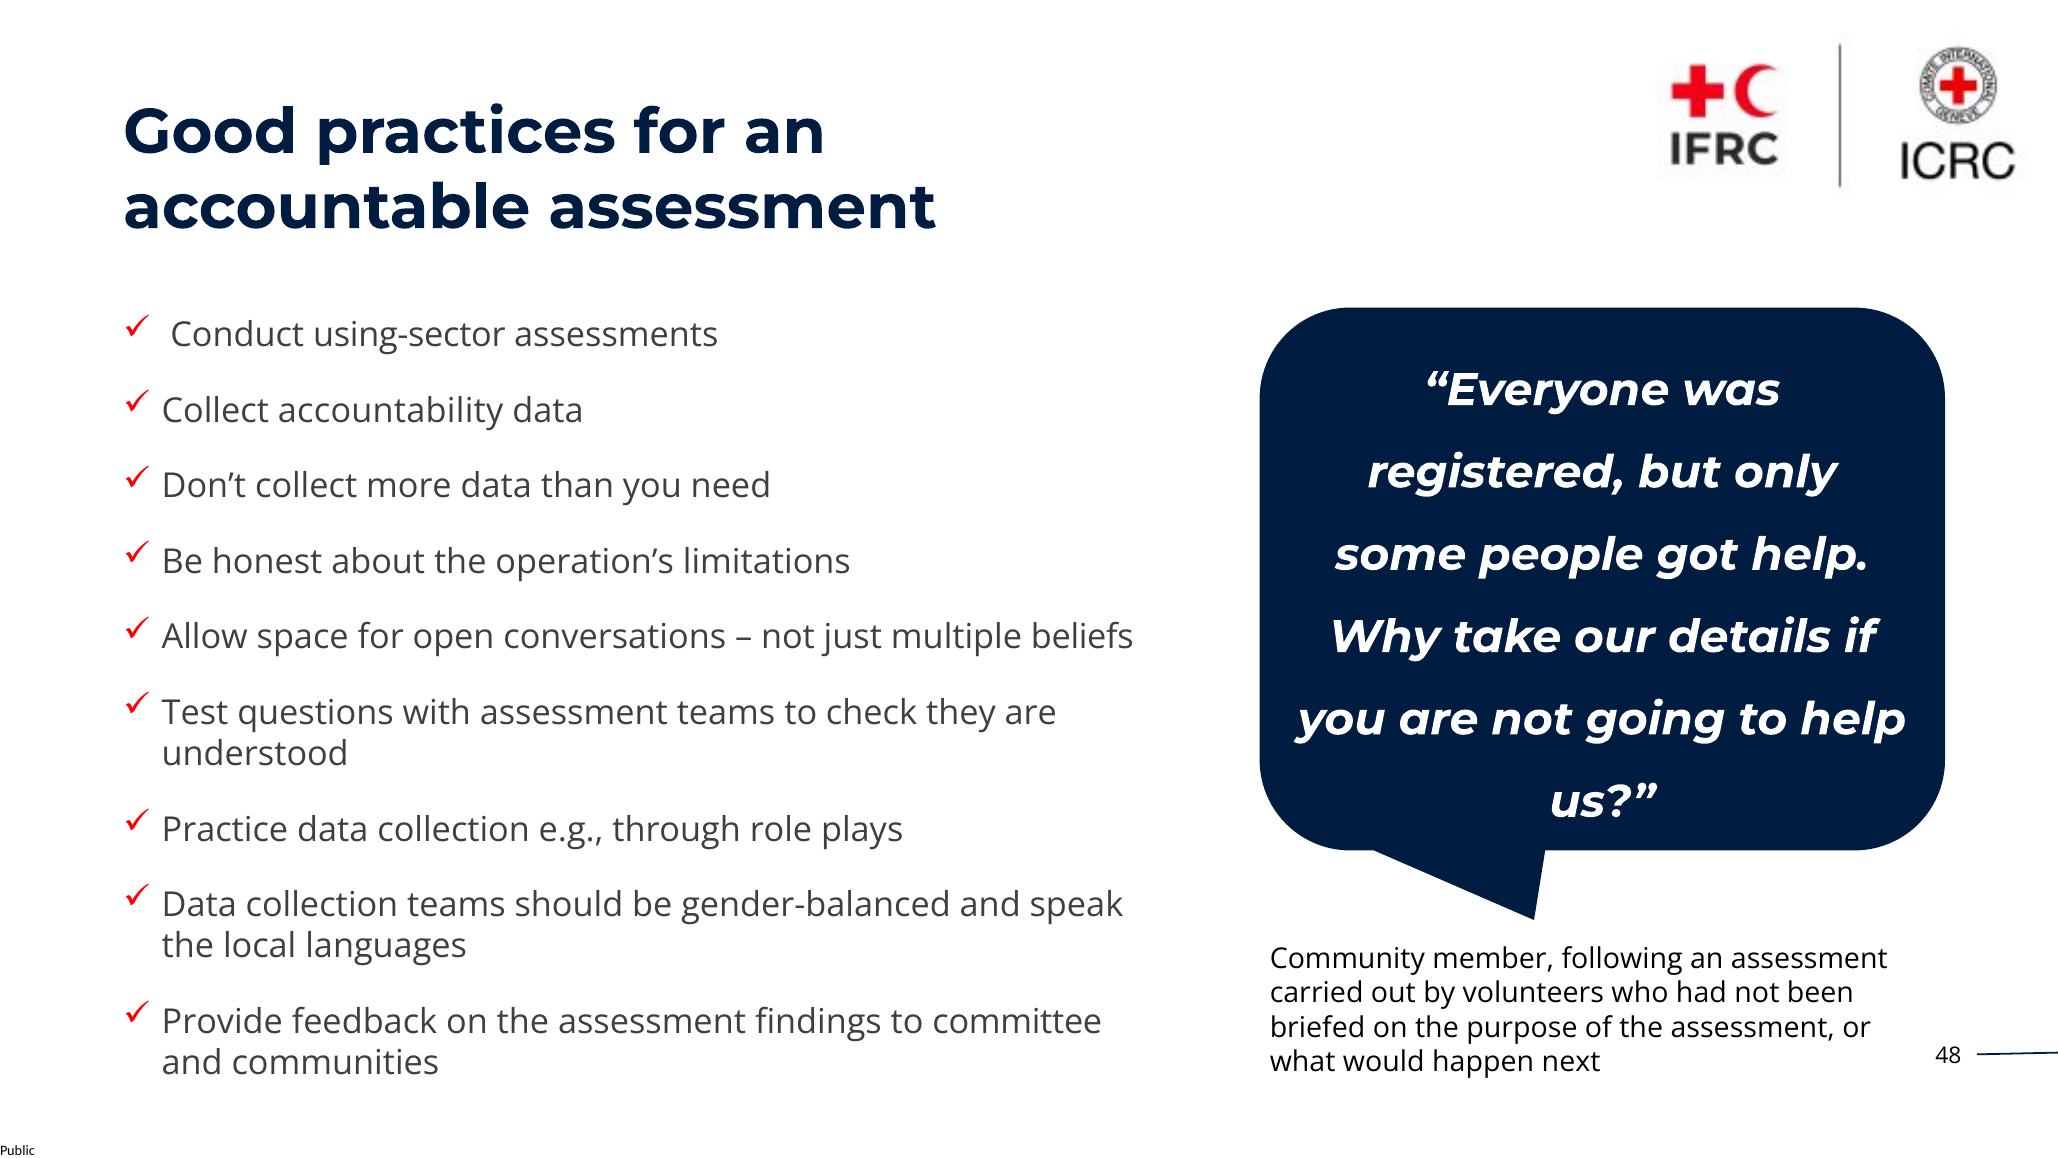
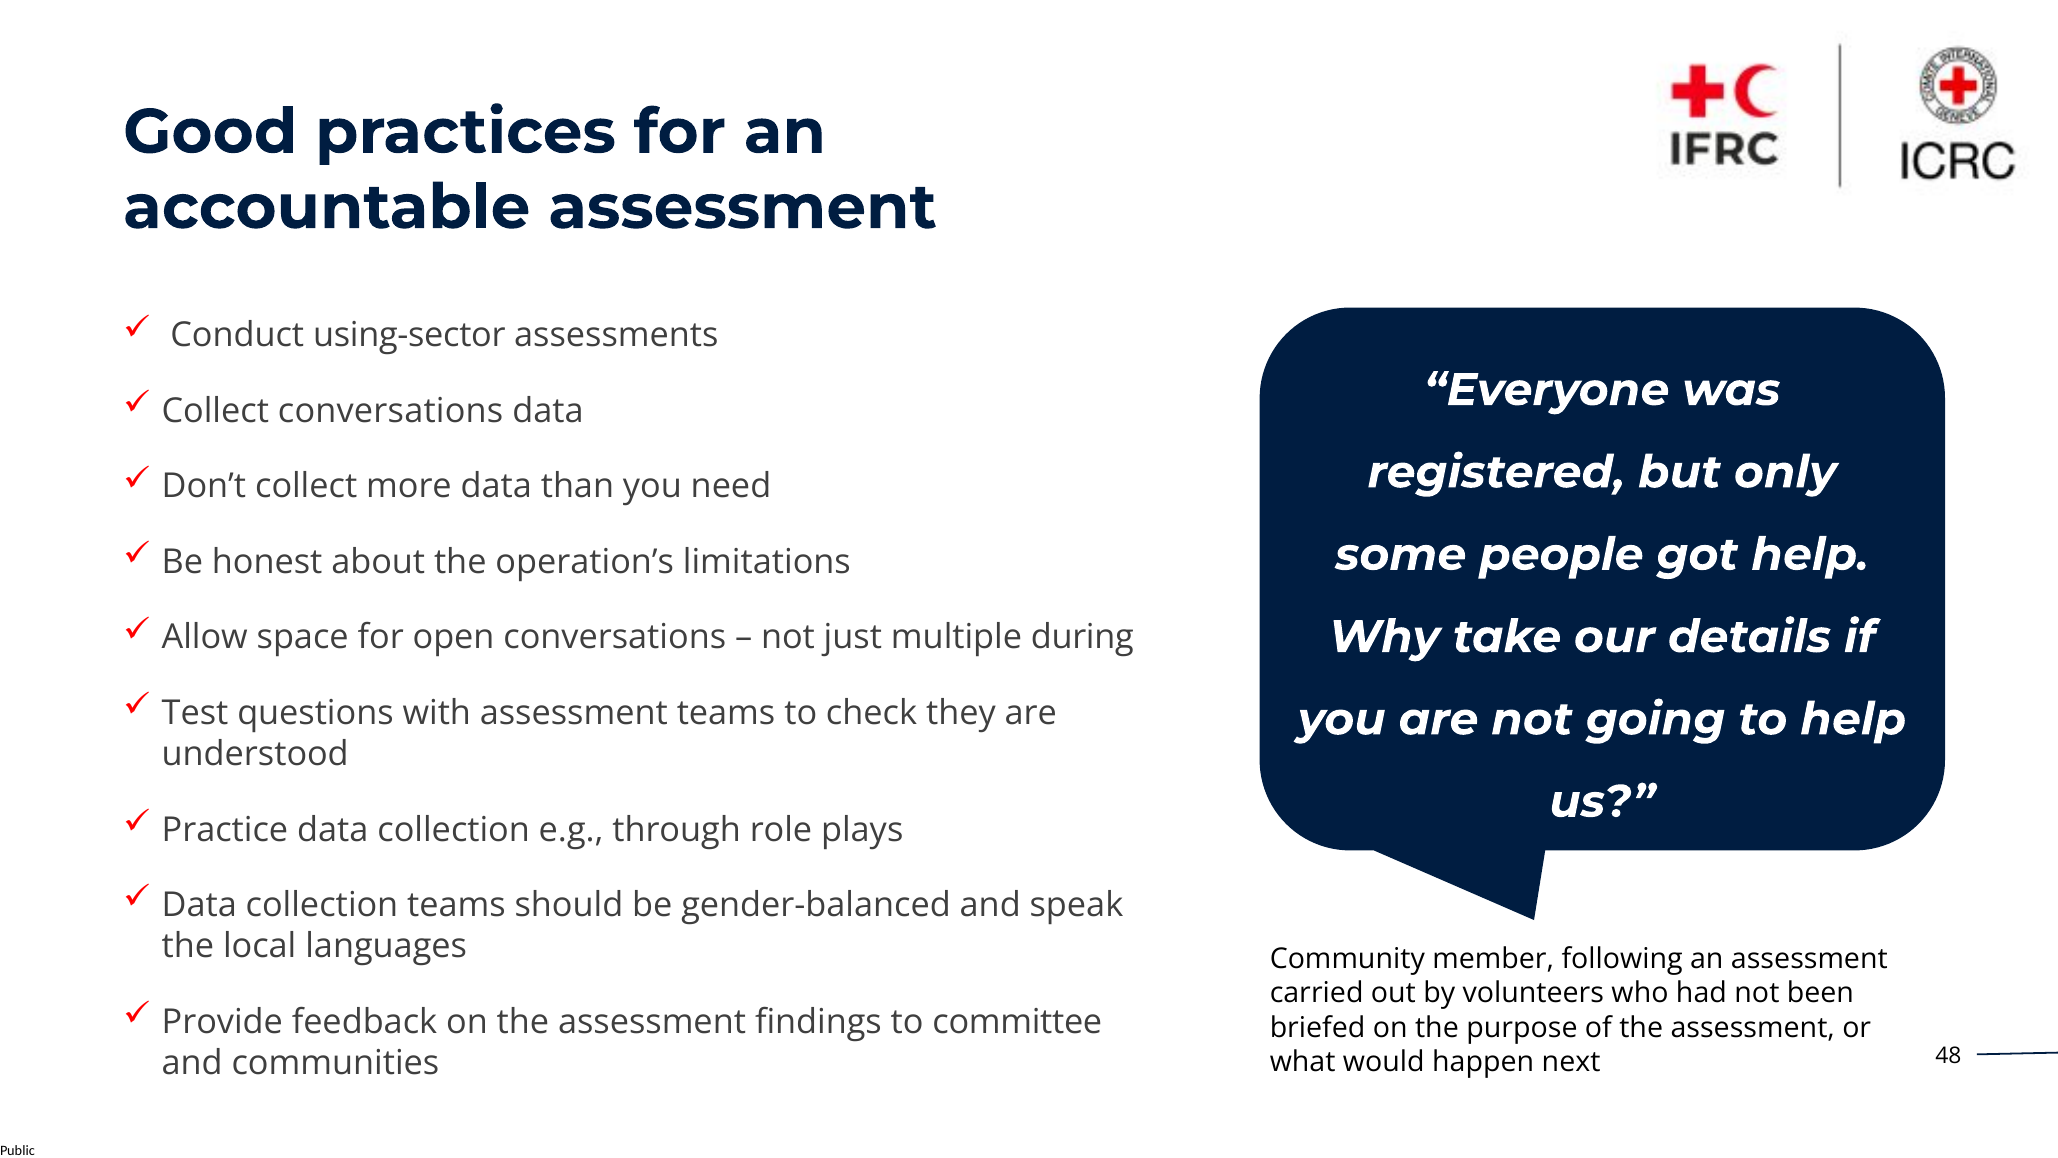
Collect accountability: accountability -> conversations (391, 411)
beliefs: beliefs -> during (1082, 637)
